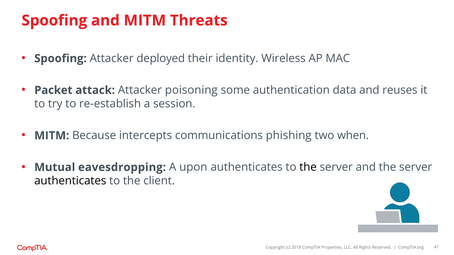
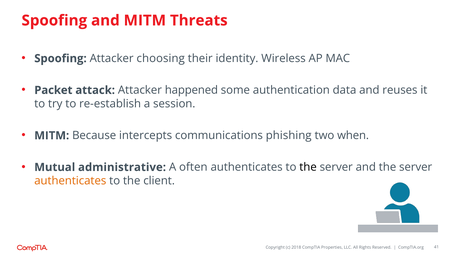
deployed: deployed -> choosing (161, 59)
poisoning: poisoning -> happened (191, 90)
eavesdropping: eavesdropping -> administrative (122, 168)
upon: upon -> often (193, 168)
authenticates colour: black -> orange (70, 181)
